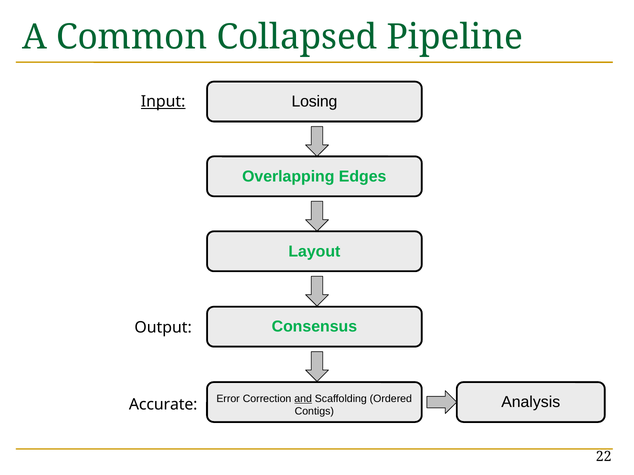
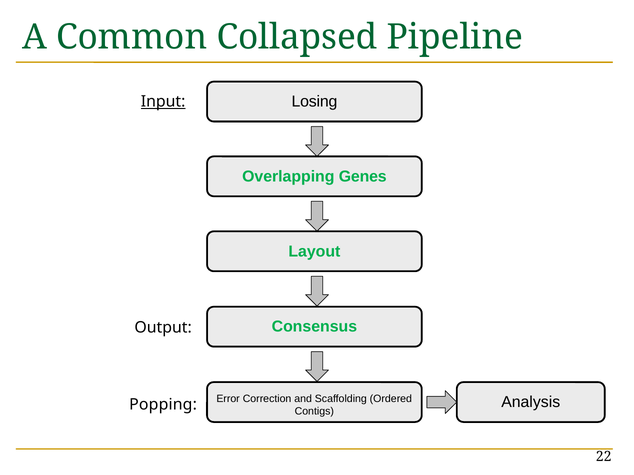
Edges: Edges -> Genes (363, 177)
and underline: present -> none (303, 399)
Accurate: Accurate -> Popping (163, 405)
